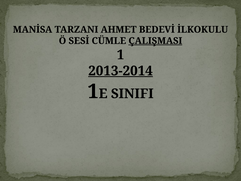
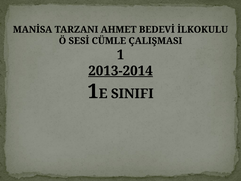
ÇALIŞMASI underline: present -> none (155, 41)
